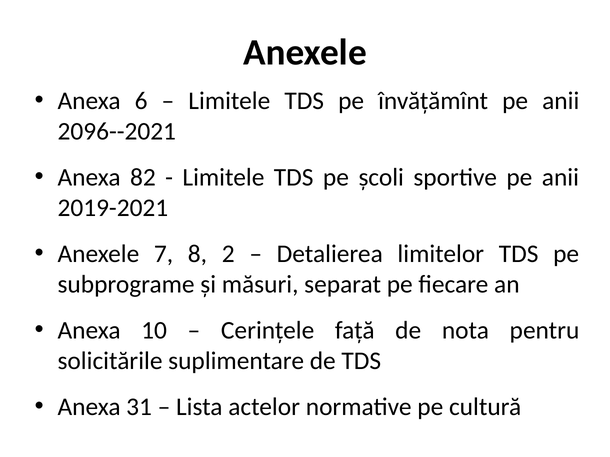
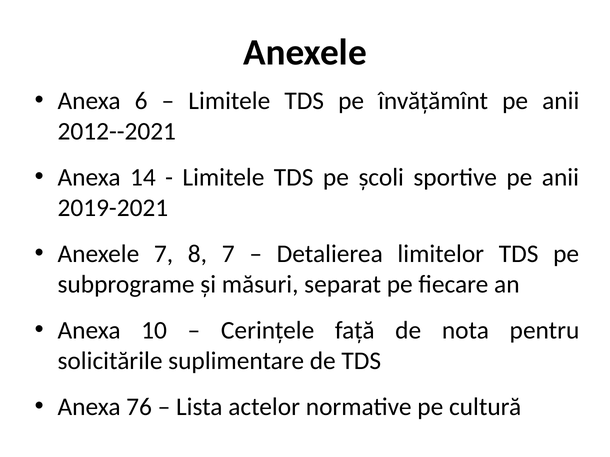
2096--2021: 2096--2021 -> 2012--2021 (117, 132)
82: 82 -> 14 (143, 178)
8 2: 2 -> 7 (228, 254)
31: 31 -> 76 (139, 407)
